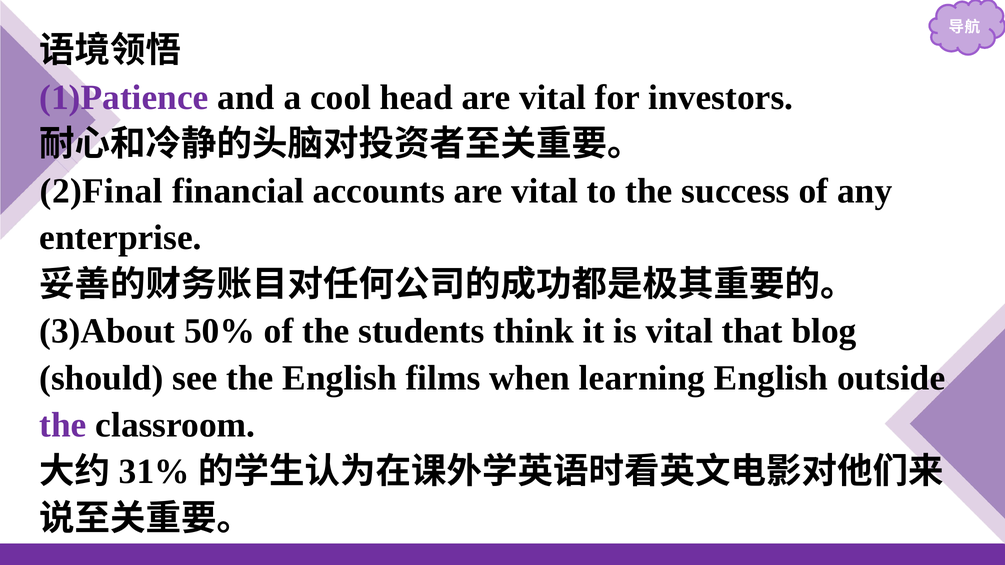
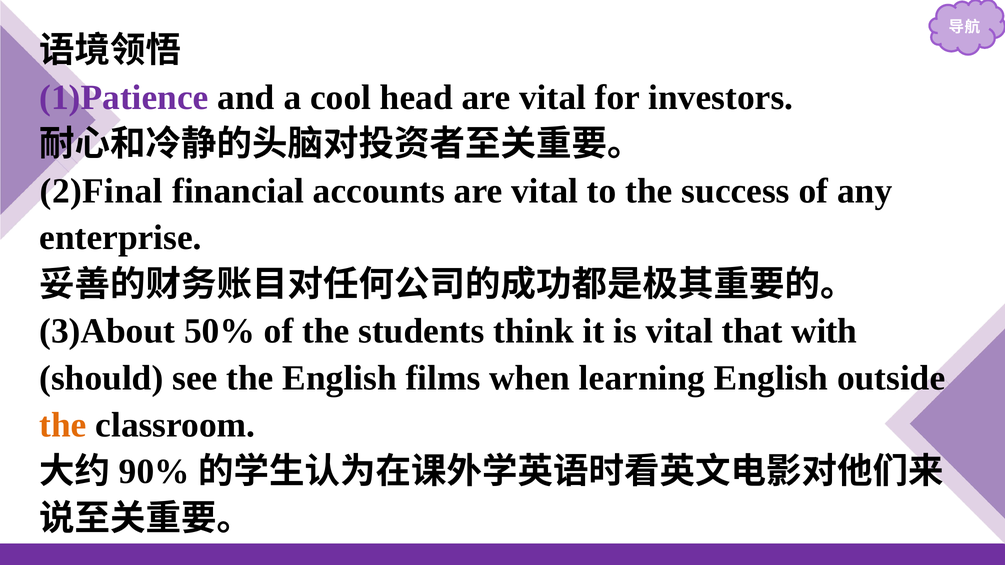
blog: blog -> with (824, 331)
the colour: purple -> orange (63, 425)
31%: 31% -> 90% (154, 472)
